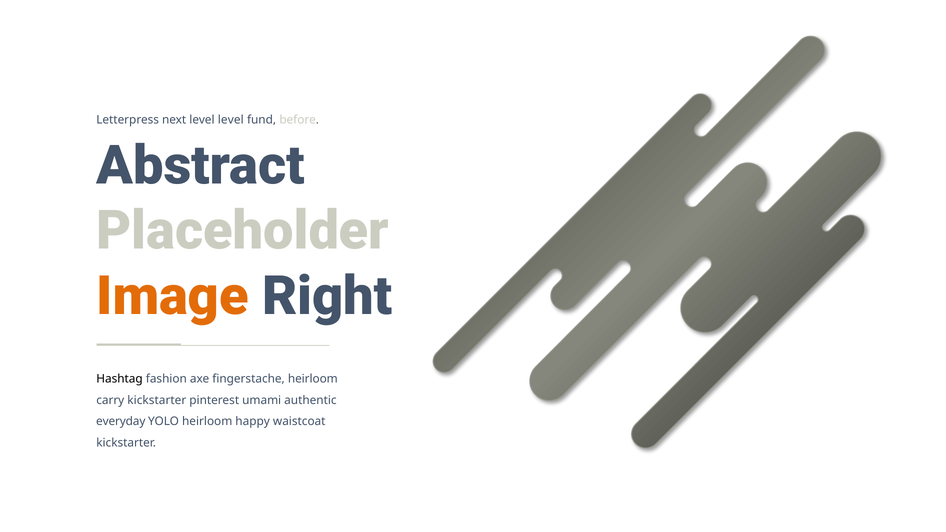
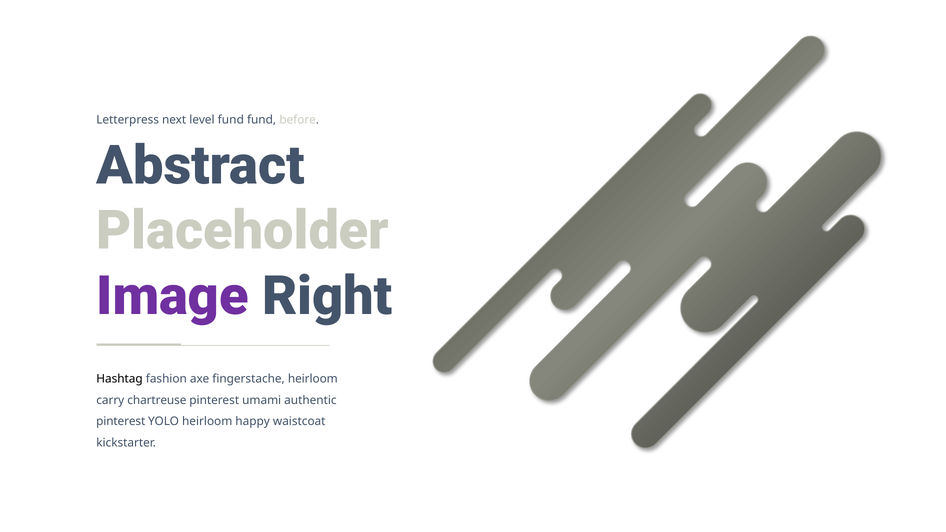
level level: level -> fund (231, 120)
Image colour: orange -> purple (172, 296)
carry kickstarter: kickstarter -> chartreuse (157, 400)
everyday: everyday -> pinterest (121, 422)
